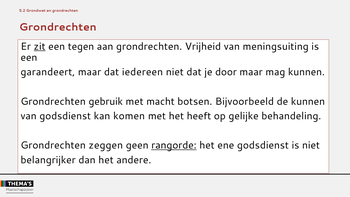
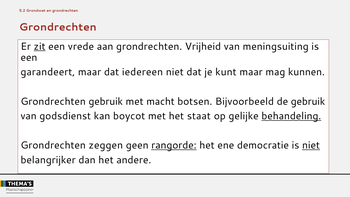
tegen: tegen -> vrede (81, 46)
door: door -> kunt (226, 72)
de kunnen: kunnen -> gebruik (308, 101)
komen: komen -> boycot (129, 116)
heeft: heeft -> staat (199, 116)
behandeling underline: none -> present (291, 116)
ene godsdienst: godsdienst -> democratie (263, 145)
niet underline: none -> present (311, 145)
